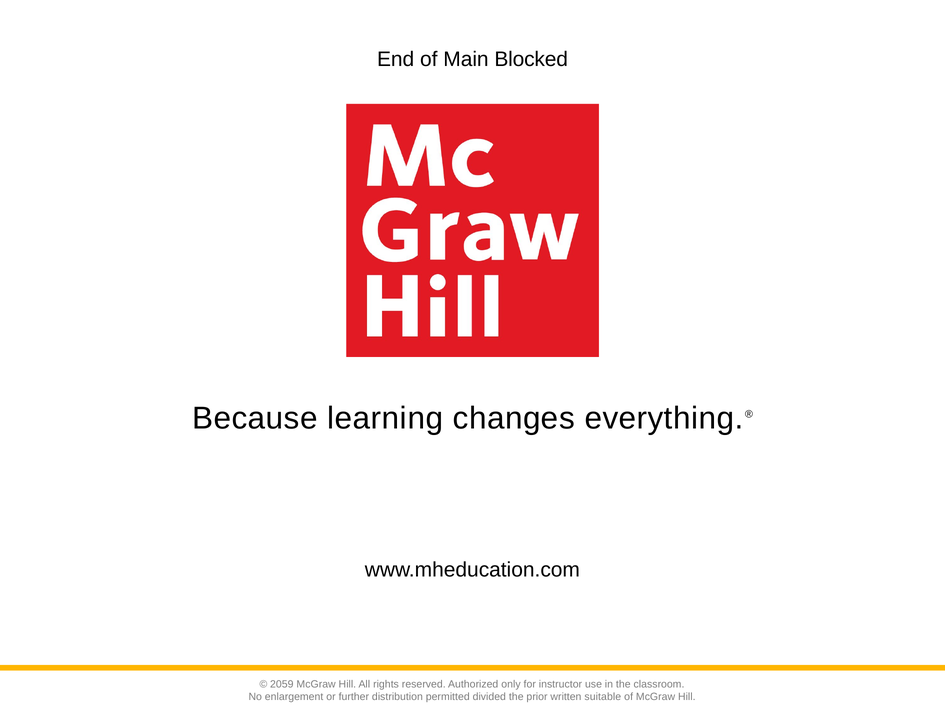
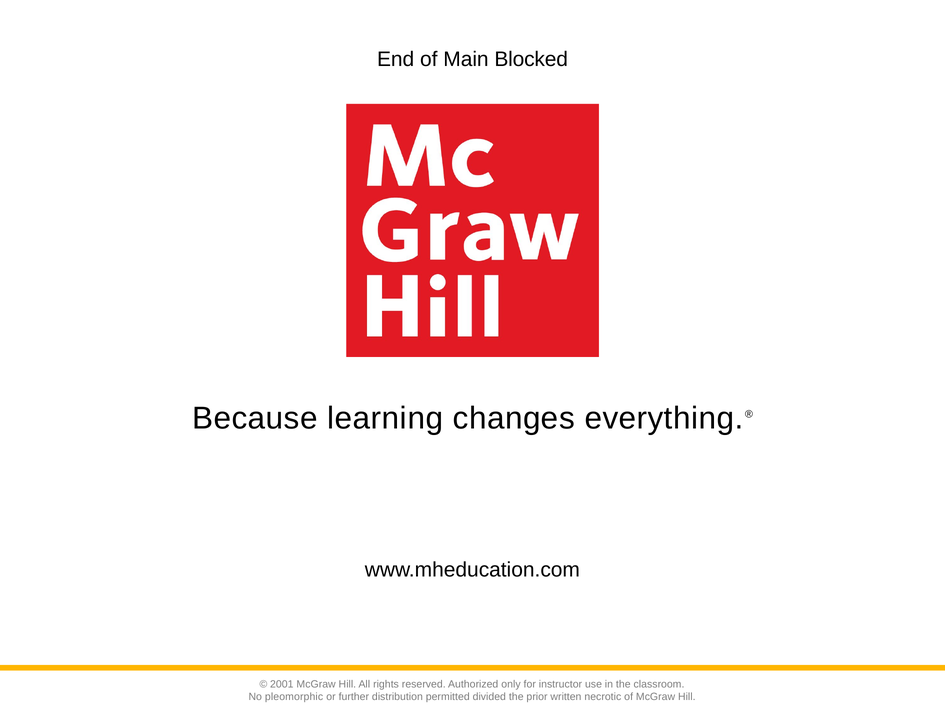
2059: 2059 -> 2001 (282, 684)
enlargement: enlargement -> pleomorphic (294, 697)
suitable: suitable -> necrotic (603, 697)
